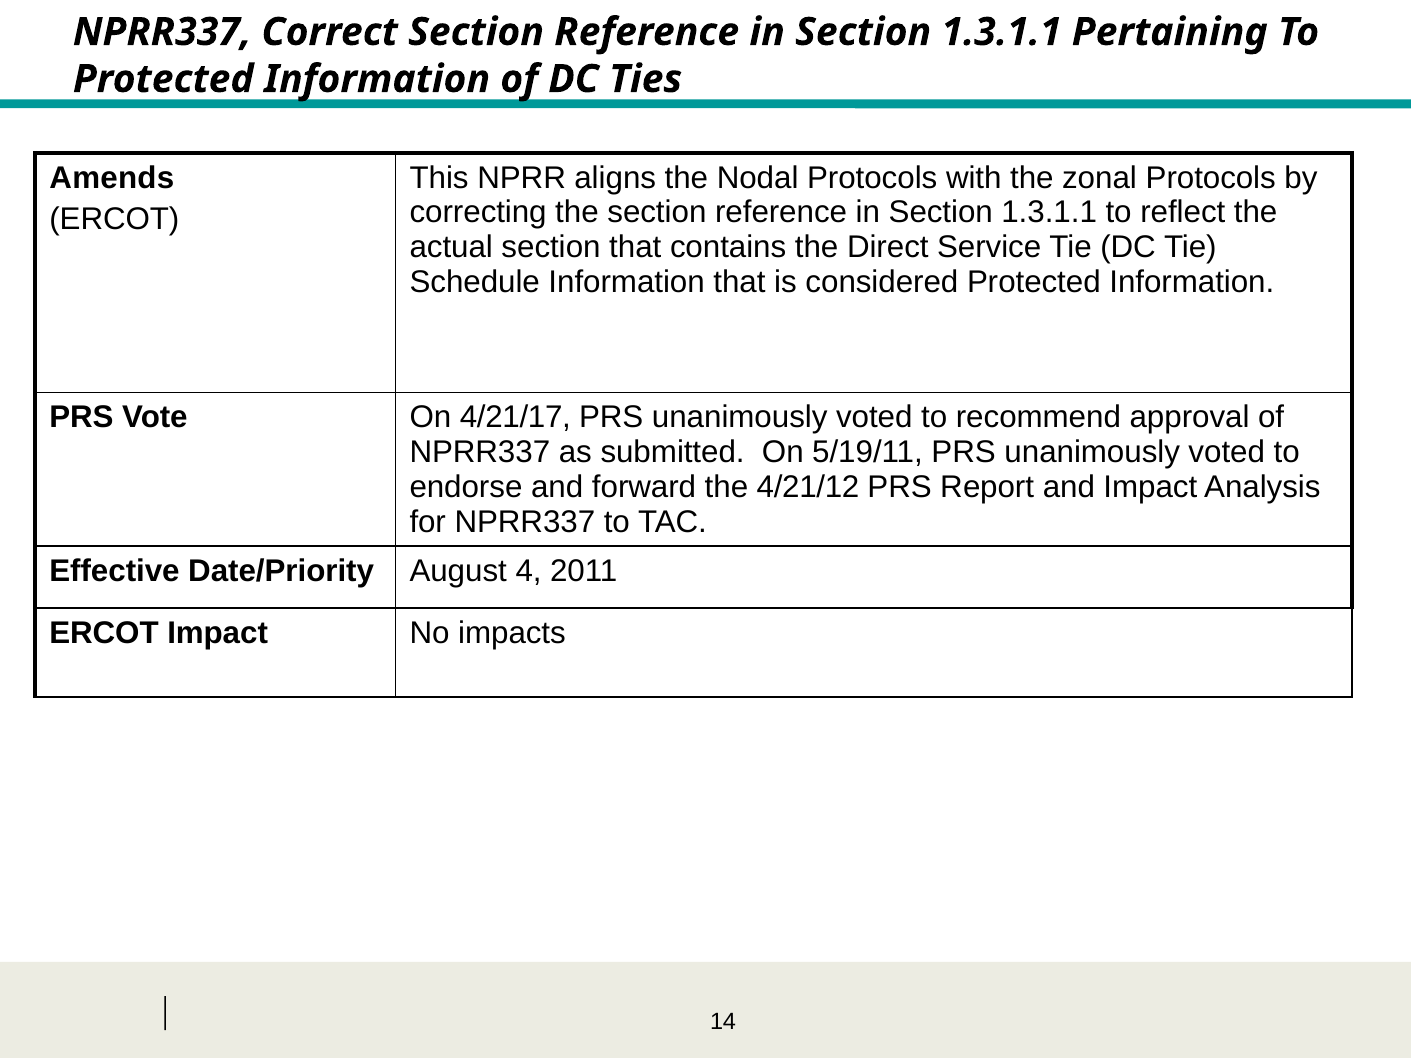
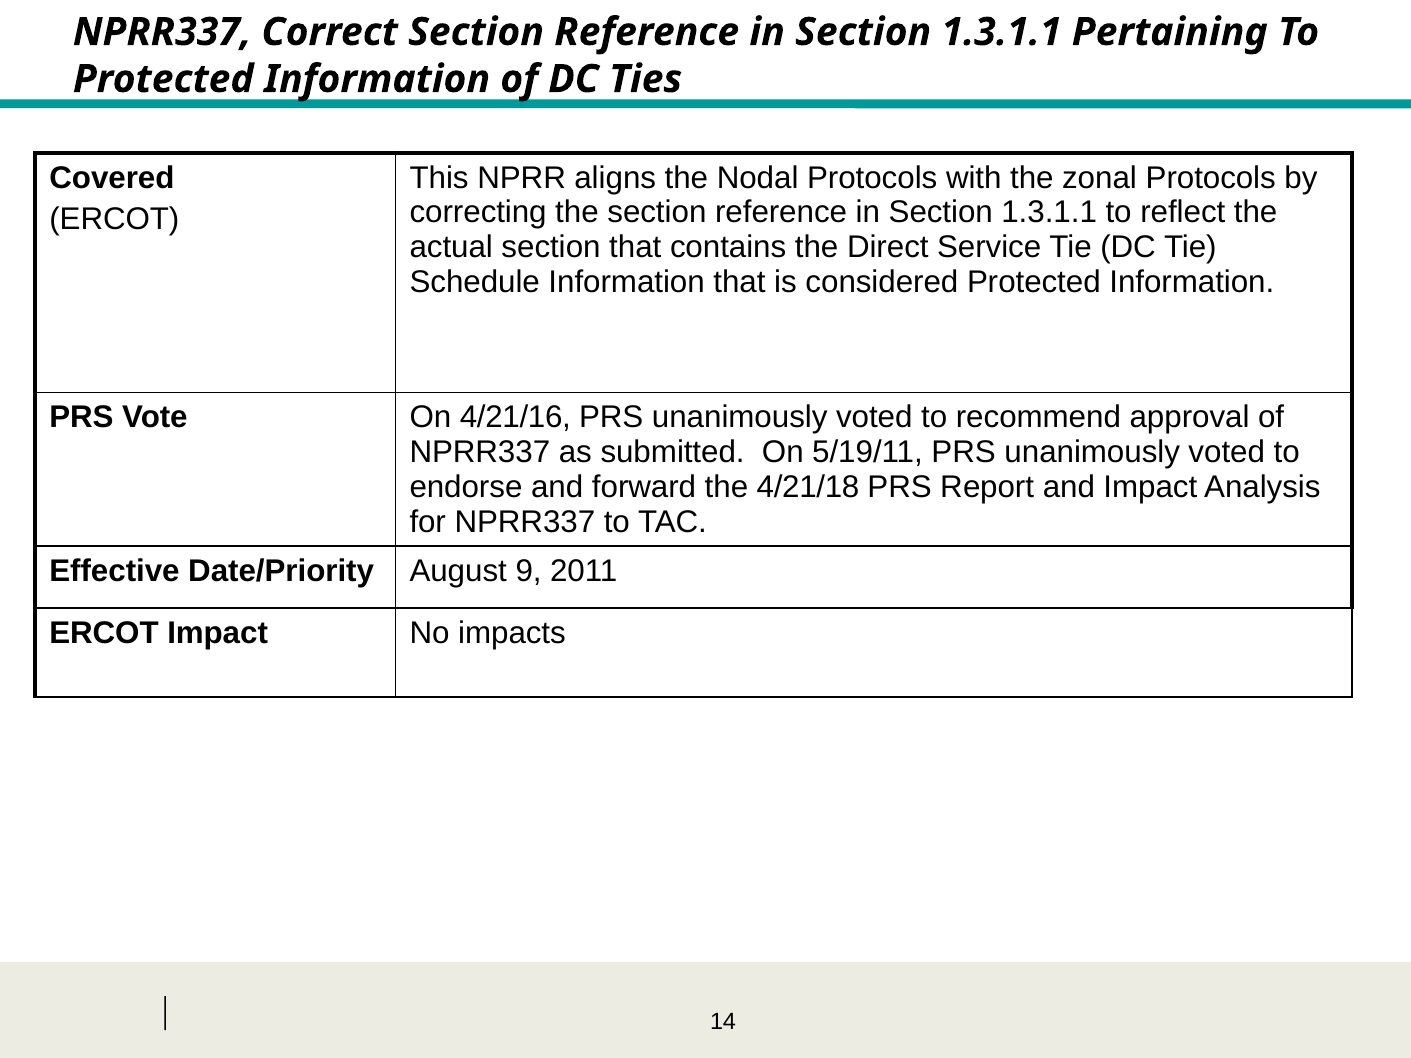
Amends: Amends -> Covered (112, 178)
4/21/17: 4/21/17 -> 4/21/16 (515, 418)
4/21/12: 4/21/12 -> 4/21/18 (808, 487)
4: 4 -> 9 (529, 571)
